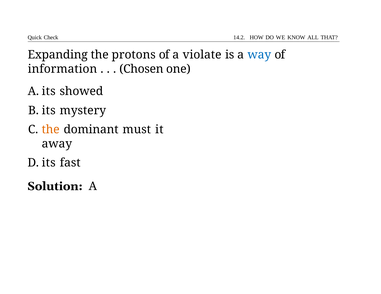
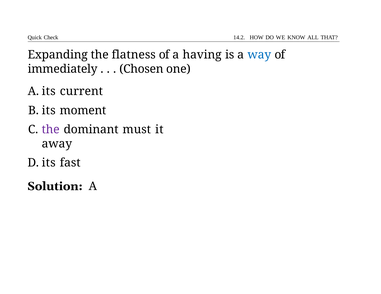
protons: protons -> flatness (134, 55)
violate: violate -> having (202, 55)
information: information -> immediately (63, 69)
showed: showed -> current (81, 91)
mystery: mystery -> moment (83, 111)
the colour: orange -> purple (51, 130)
